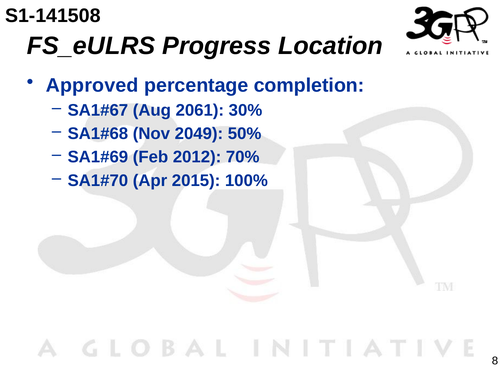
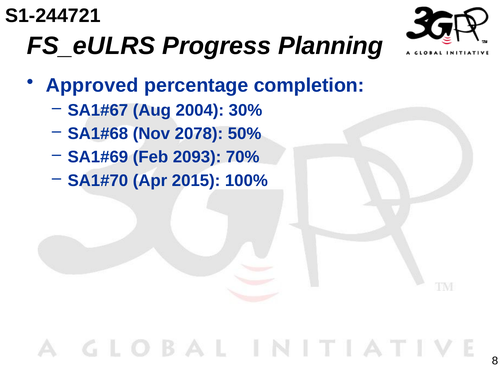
S1-141508: S1-141508 -> S1-244721 (53, 16)
Location: Location -> Planning (331, 46)
2061: 2061 -> 2004 (200, 110)
2049: 2049 -> 2078 (199, 134)
2012: 2012 -> 2093 (197, 157)
